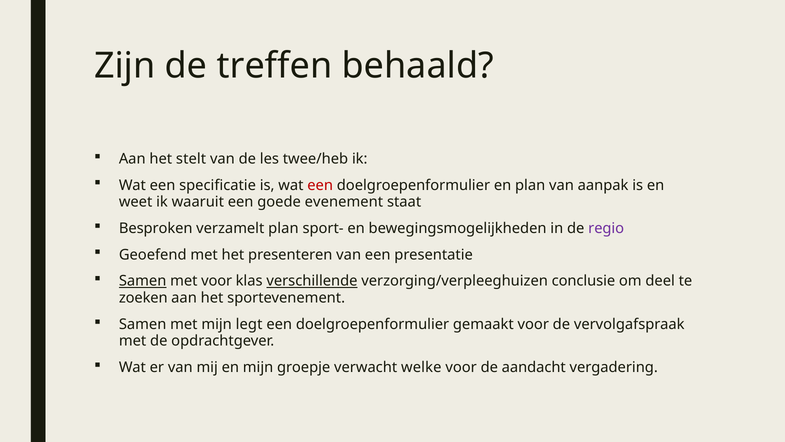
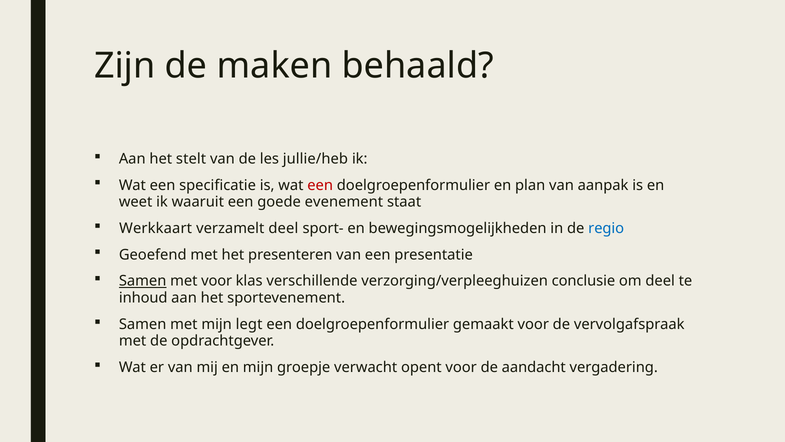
treffen: treffen -> maken (275, 66)
twee/heb: twee/heb -> jullie/heb (315, 159)
Besproken: Besproken -> Werkkaart (156, 228)
verzamelt plan: plan -> deel (283, 228)
regio colour: purple -> blue (606, 228)
verschillende underline: present -> none (312, 281)
zoeken: zoeken -> inhoud (143, 297)
welke: welke -> opent (421, 367)
